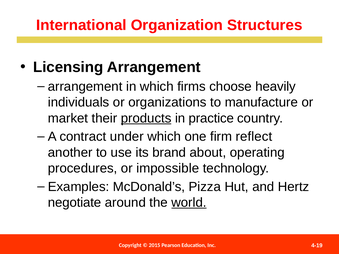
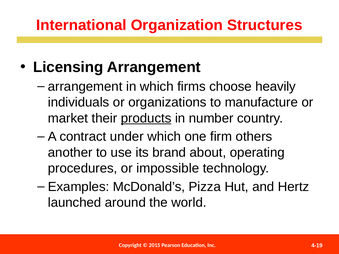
practice: practice -> number (211, 118)
reflect: reflect -> others (254, 137)
negotiate: negotiate -> launched (75, 203)
world underline: present -> none (189, 203)
